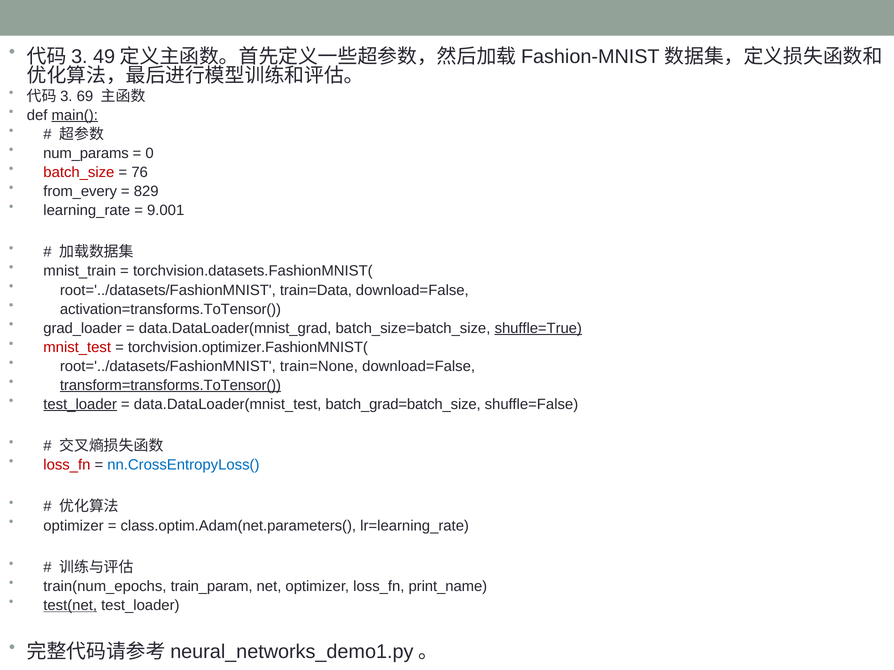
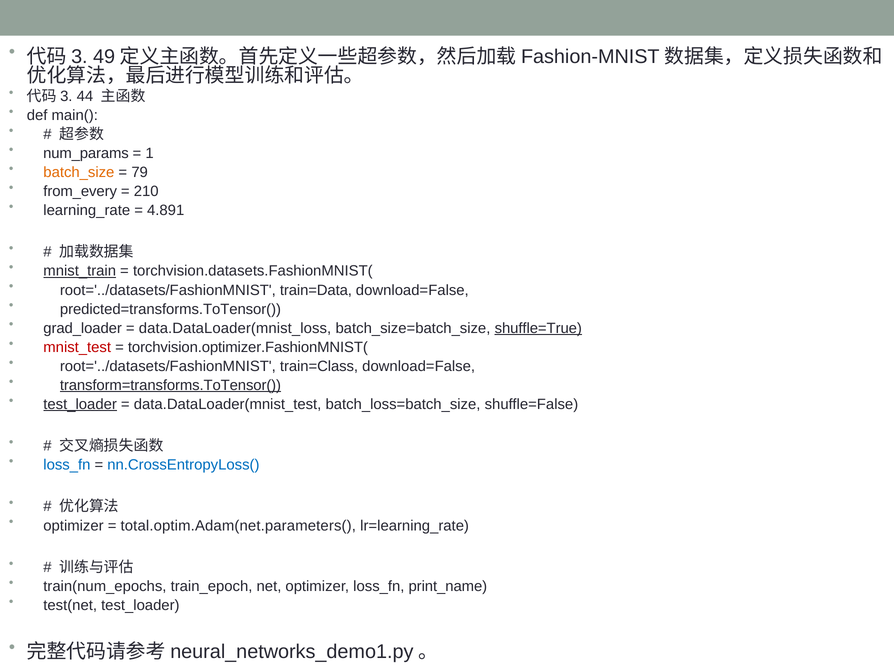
69: 69 -> 44 (85, 96)
main( underline: present -> none (75, 115)
0: 0 -> 1 (150, 153)
batch_size colour: red -> orange (79, 172)
76: 76 -> 79 (140, 172)
829: 829 -> 210 (146, 192)
9.001: 9.001 -> 4.891 (166, 211)
mnist_train underline: none -> present (80, 271)
activation=transforms.ToTensor(: activation=transforms.ToTensor( -> predicted=transforms.ToTensor( (170, 309)
data.DataLoader(mnist_grad: data.DataLoader(mnist_grad -> data.DataLoader(mnist_loss (235, 328)
train=None: train=None -> train=Class (319, 366)
batch_grad=batch_size: batch_grad=batch_size -> batch_loss=batch_size (403, 405)
loss_fn colour: red -> blue (67, 465)
class.optim.Adam(net.parameters(: class.optim.Adam(net.parameters( -> total.optim.Adam(net.parameters( (238, 526)
train_param: train_param -> train_epoch (212, 587)
test(net underline: present -> none (70, 606)
